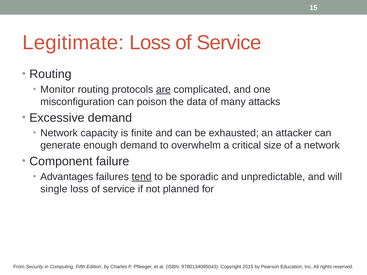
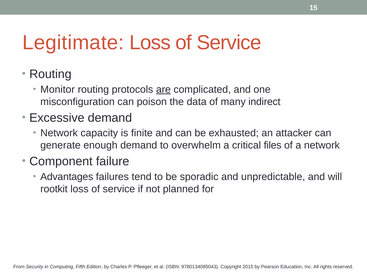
attacks: attacks -> indirect (264, 102)
size: size -> files (273, 145)
tend underline: present -> none (142, 177)
single: single -> rootkit (54, 189)
